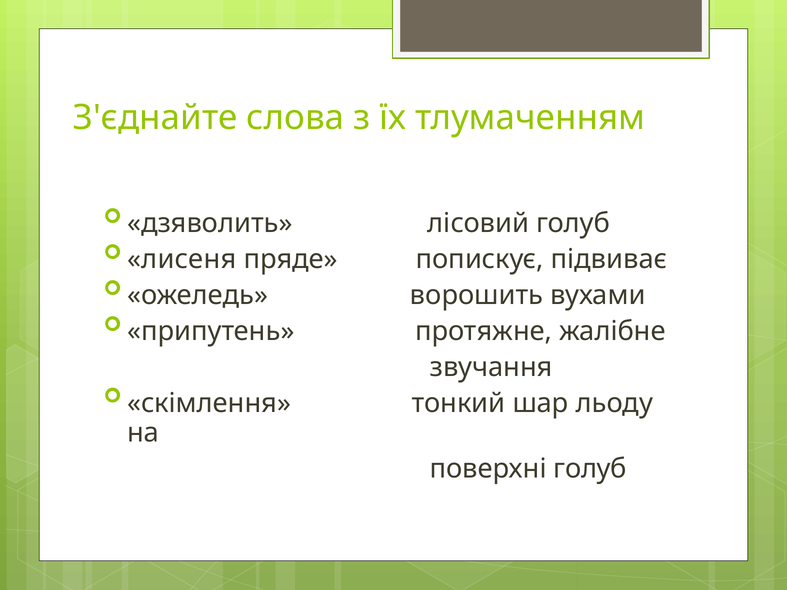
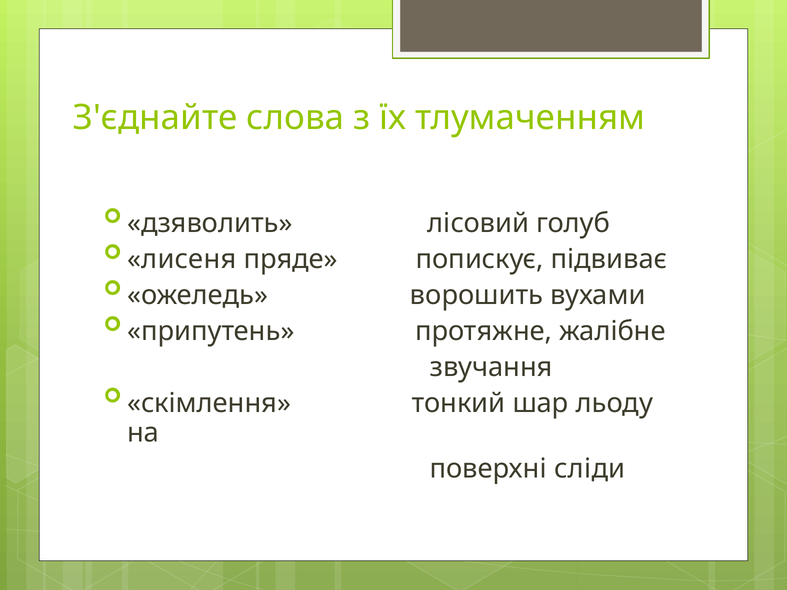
поверхні голуб: голуб -> сліди (590, 469)
